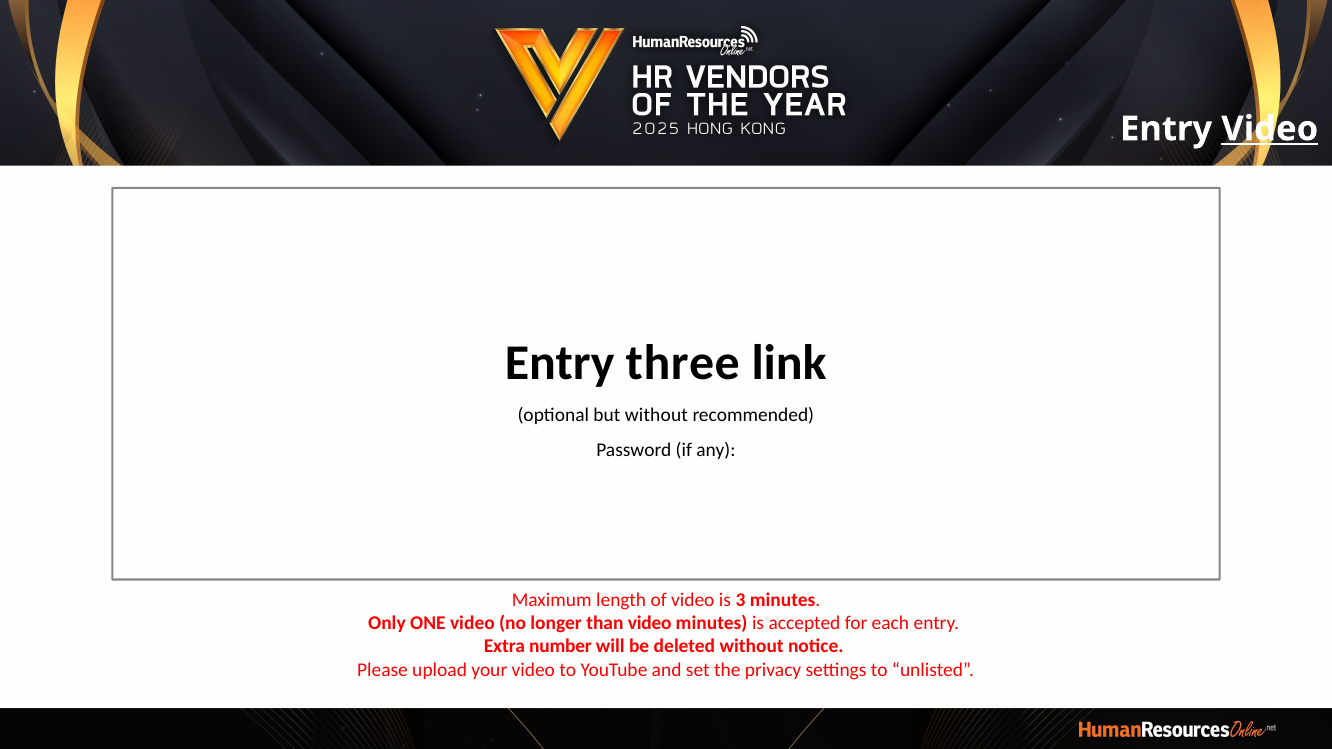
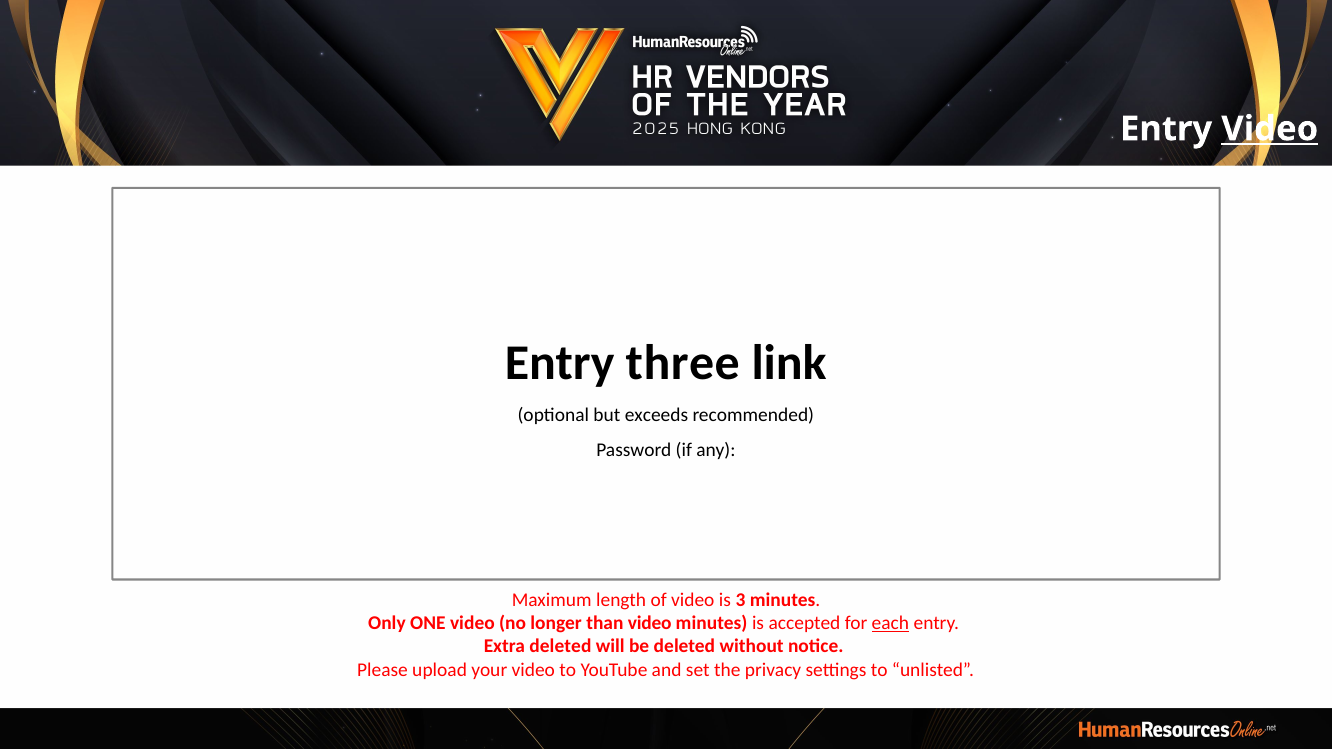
but without: without -> exceeds (656, 415)
each underline: none -> present (890, 623)
Extra number: number -> deleted (560, 647)
